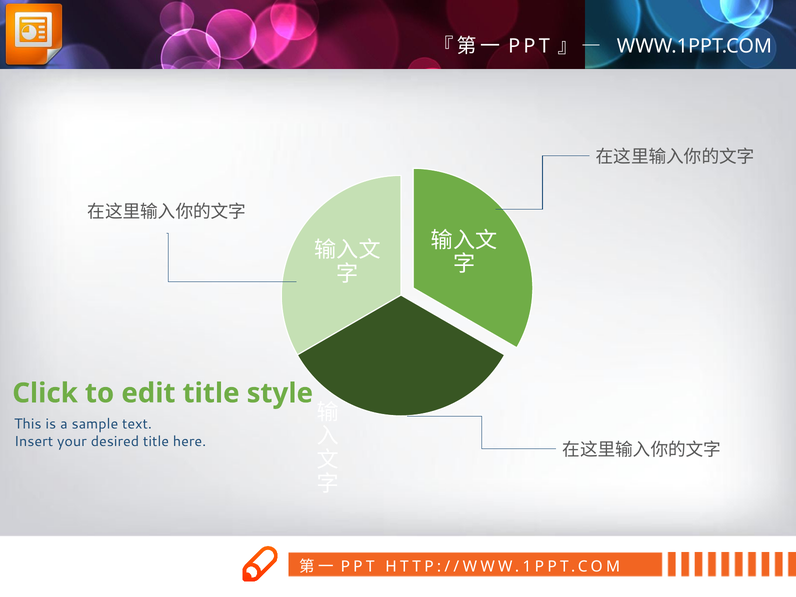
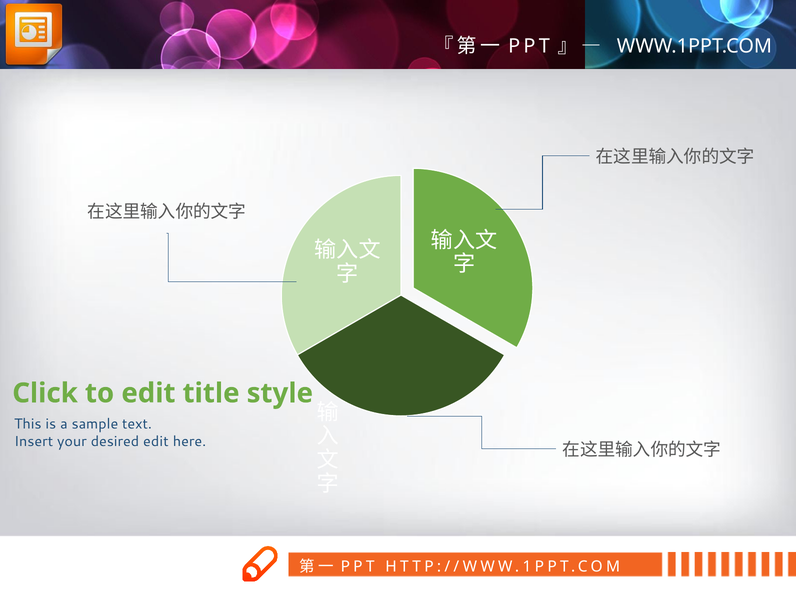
desired title: title -> edit (156, 441)
